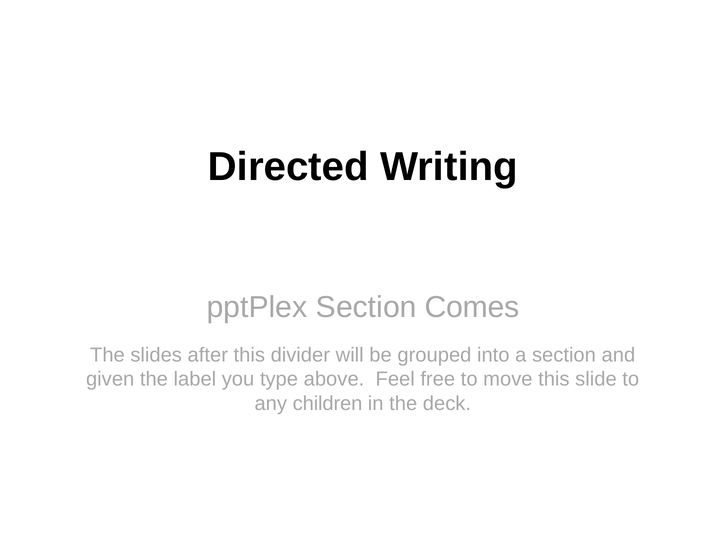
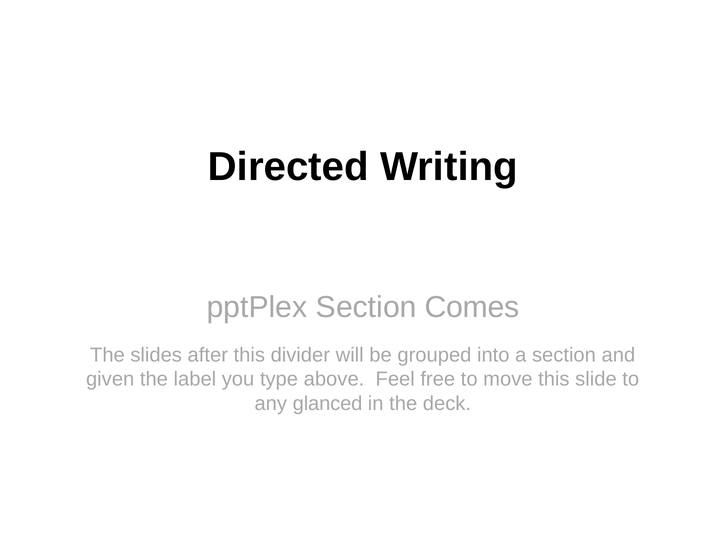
children: children -> glanced (328, 403)
